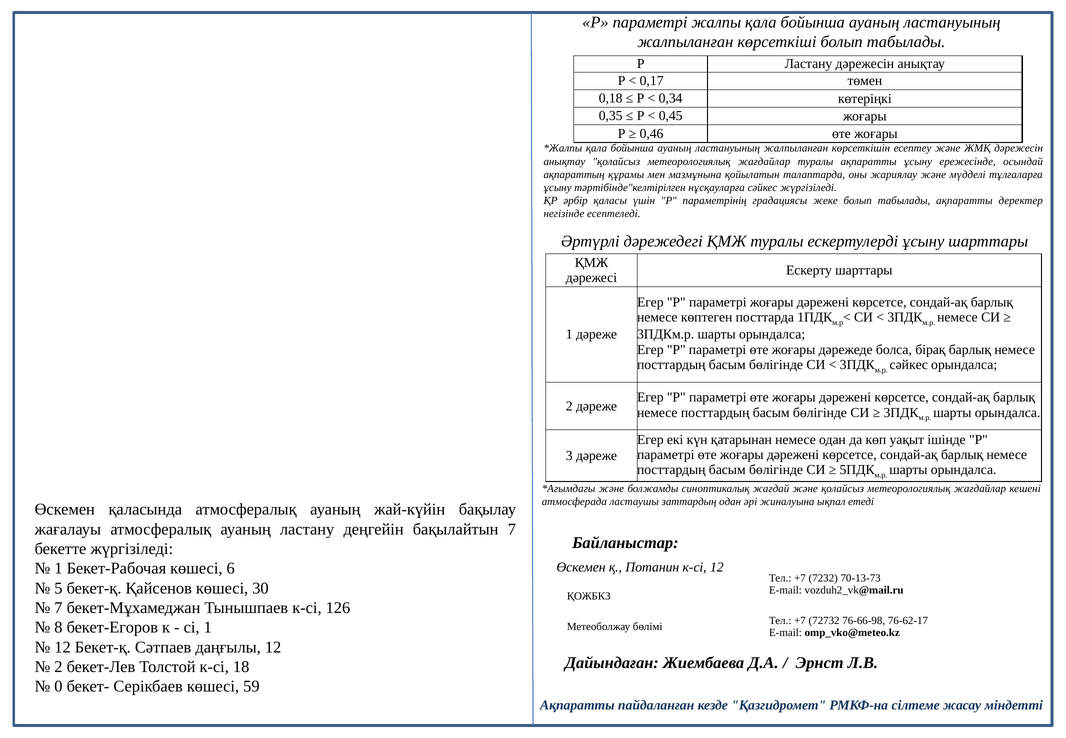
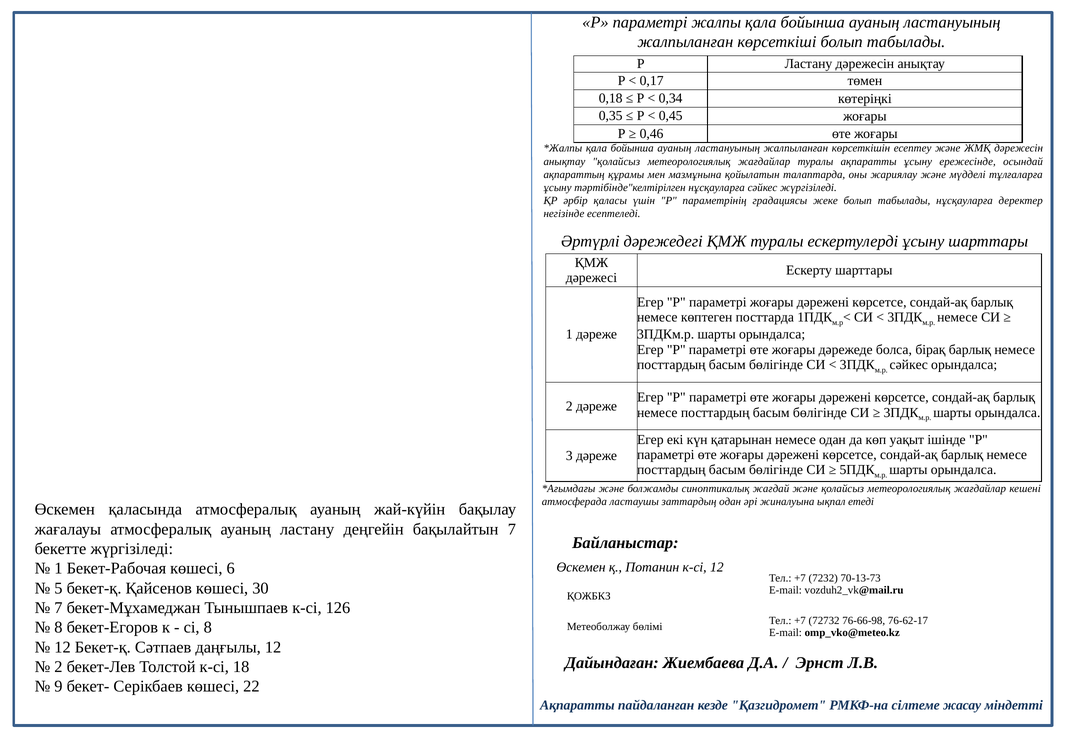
табылады ақпаратты: ақпаратты -> нұсқауларға (964, 201)
сі 1: 1 -> 8 (208, 628)
0: 0 -> 9 (58, 687)
59: 59 -> 22 (251, 687)
